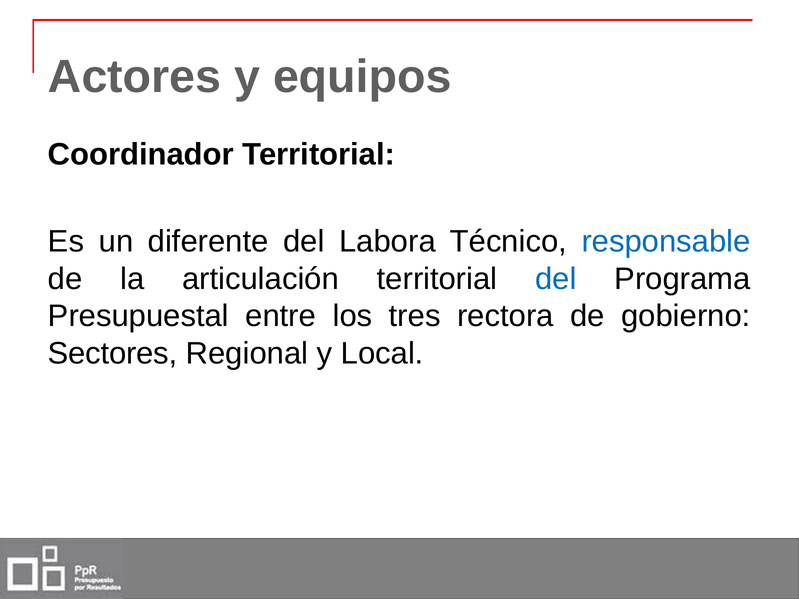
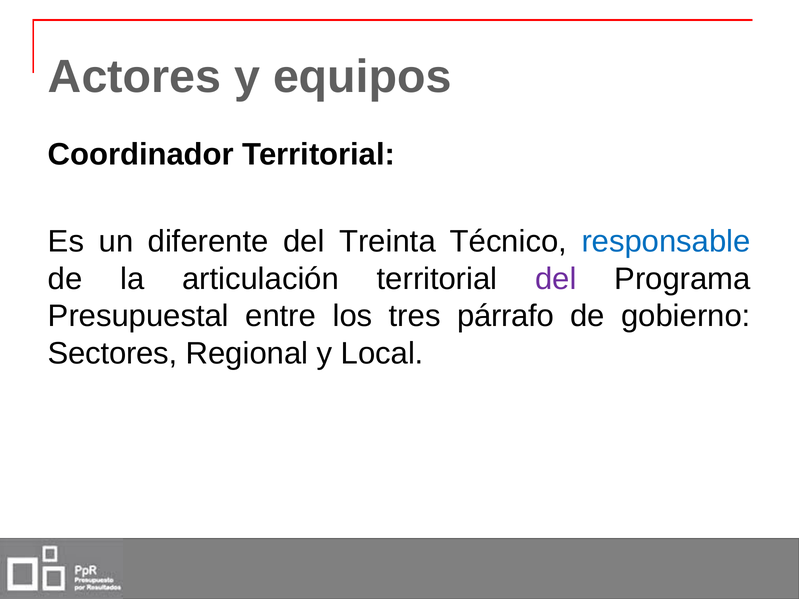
Labora: Labora -> Treinta (387, 242)
del colour: blue -> purple (556, 279)
rectora: rectora -> párrafo (506, 316)
